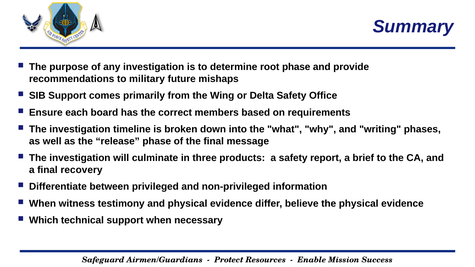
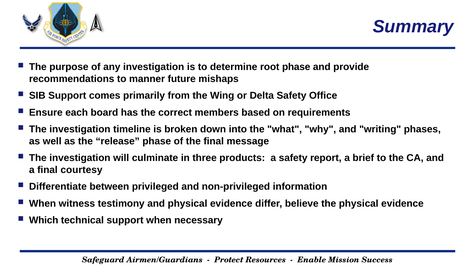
military: military -> manner (147, 79)
recovery: recovery -> courtesy (82, 170)
